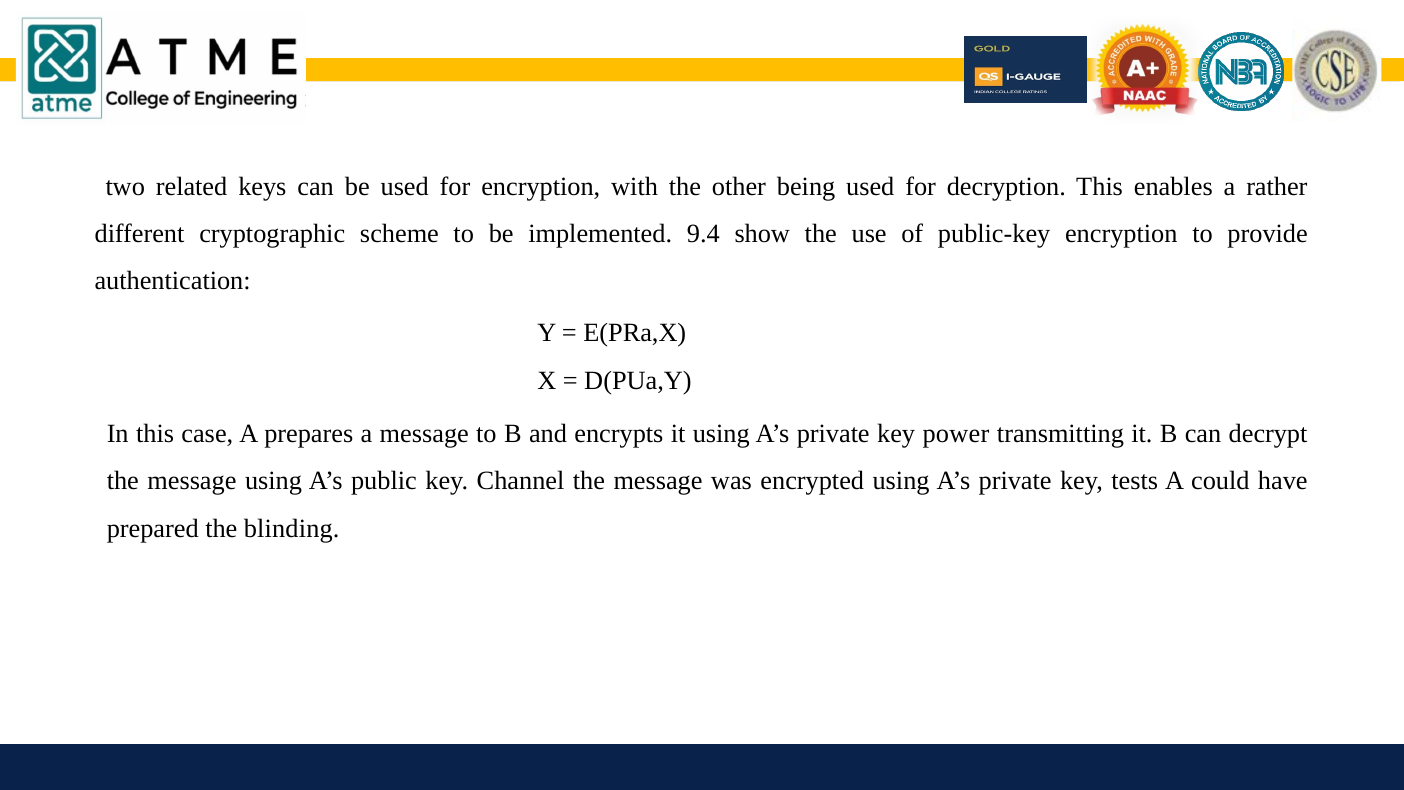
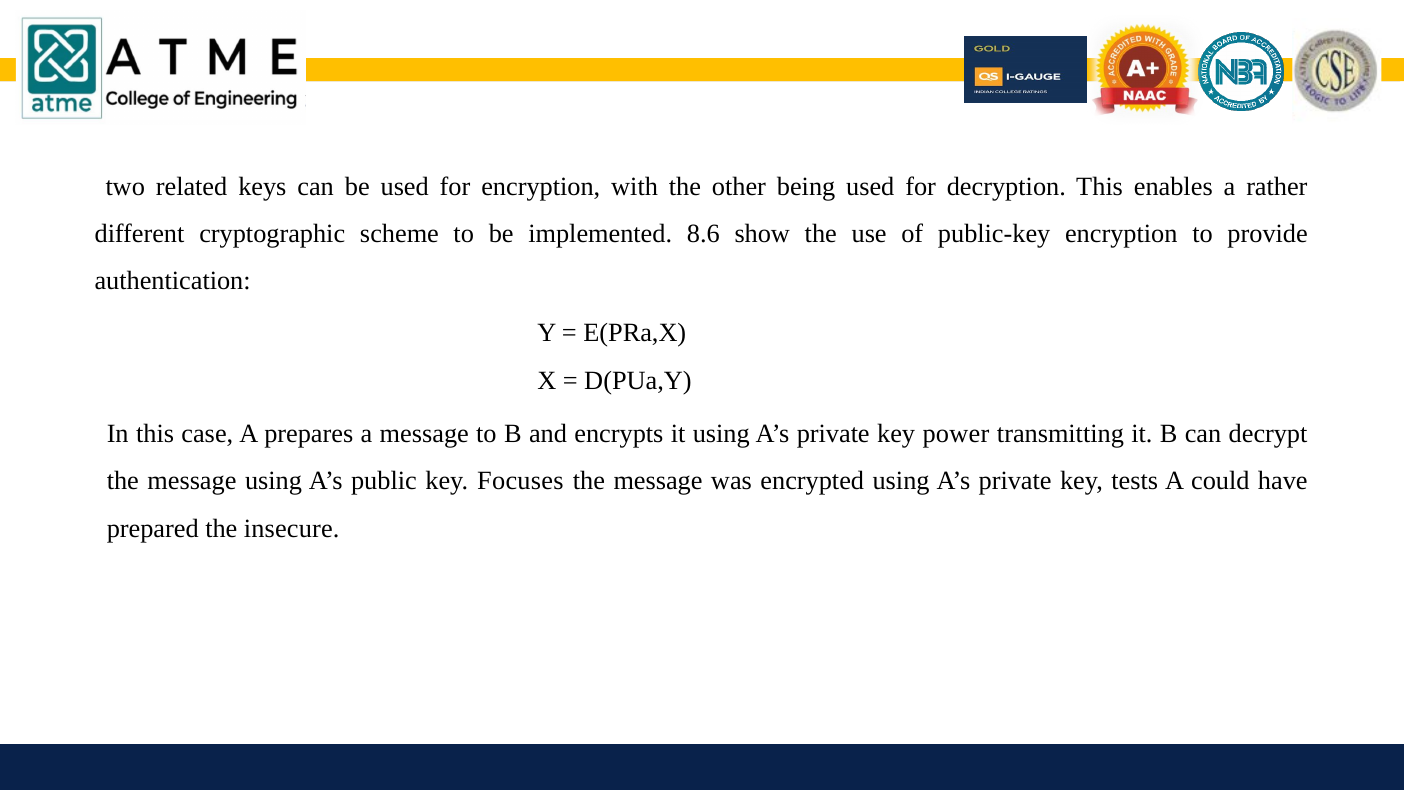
9.4: 9.4 -> 8.6 (703, 234)
Channel: Channel -> Focuses (520, 481)
blinding: blinding -> insecure (292, 528)
